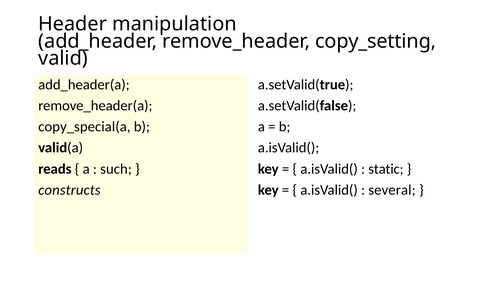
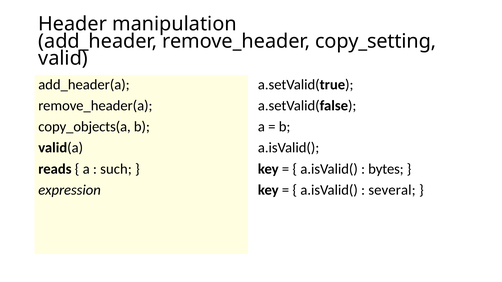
copy_special(a: copy_special(a -> copy_objects(a (84, 127)
static: static -> bytes (386, 169)
constructs: constructs -> expression (70, 190)
